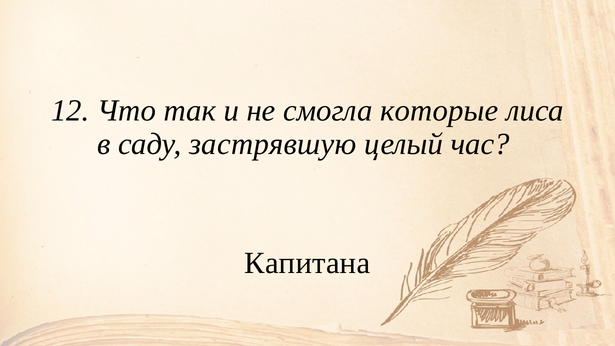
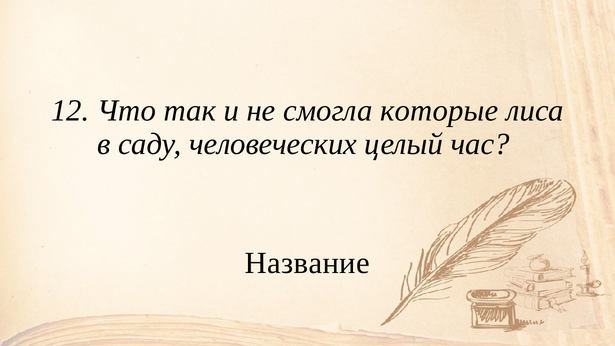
застрявшую: застрявшую -> человеческих (273, 144)
Капитана: Капитана -> Название (307, 263)
